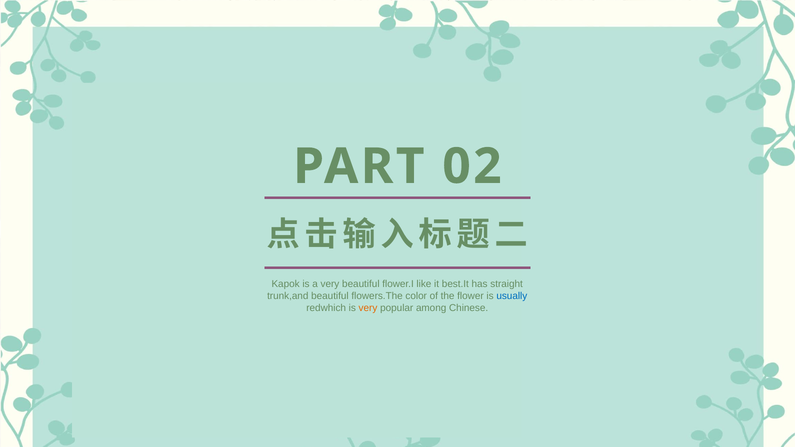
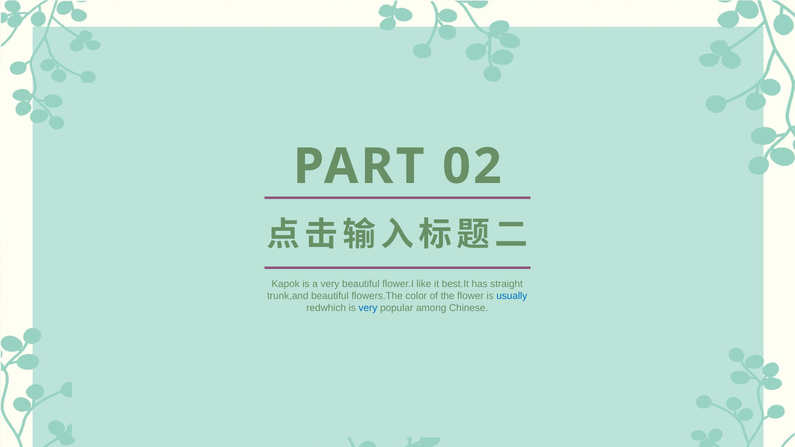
very colour: orange -> blue (368, 308)
